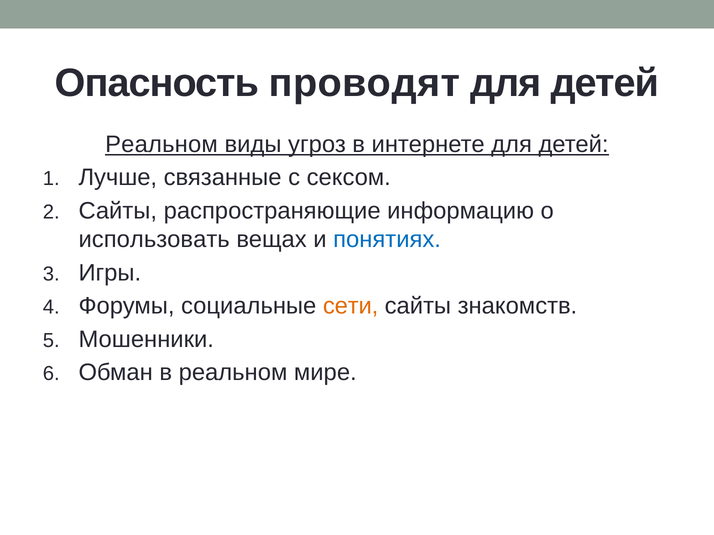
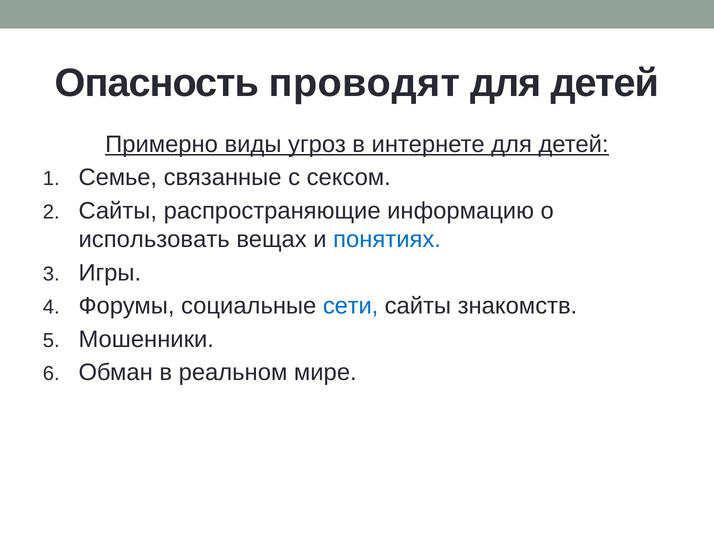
Реальном: Реальном -> Примерно (162, 144)
Лучше: Лучше -> Семье (118, 178)
сети colour: orange -> blue (351, 306)
